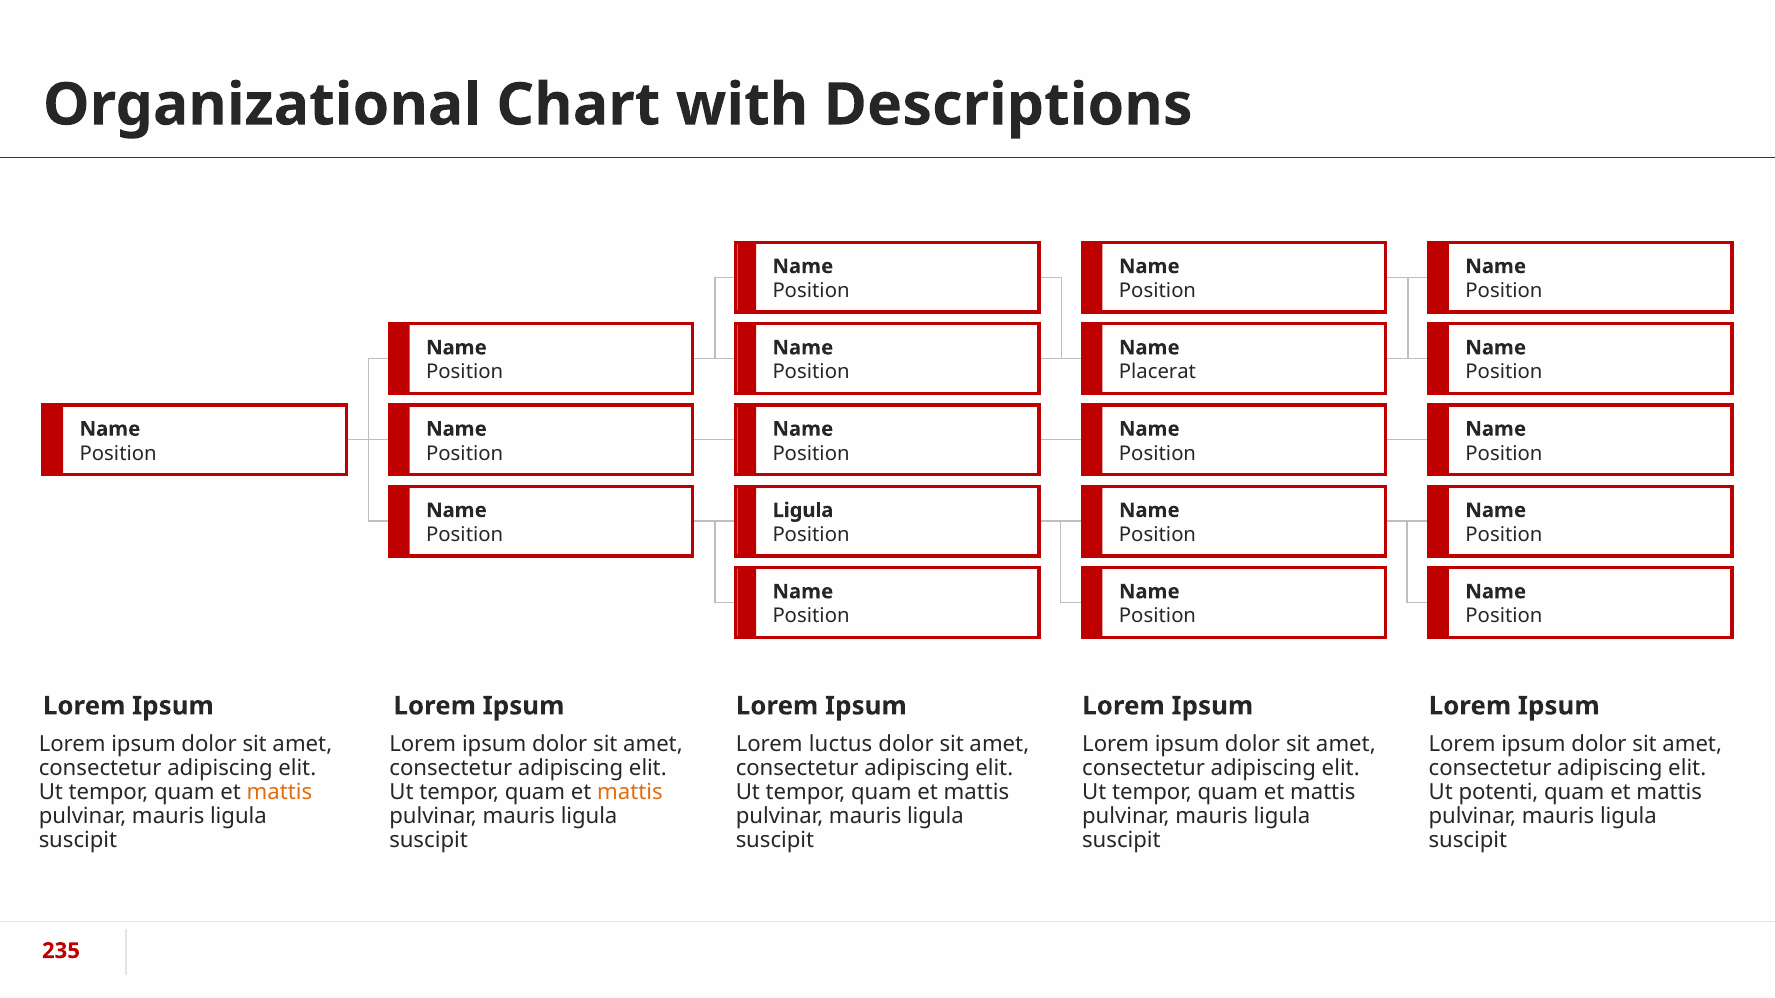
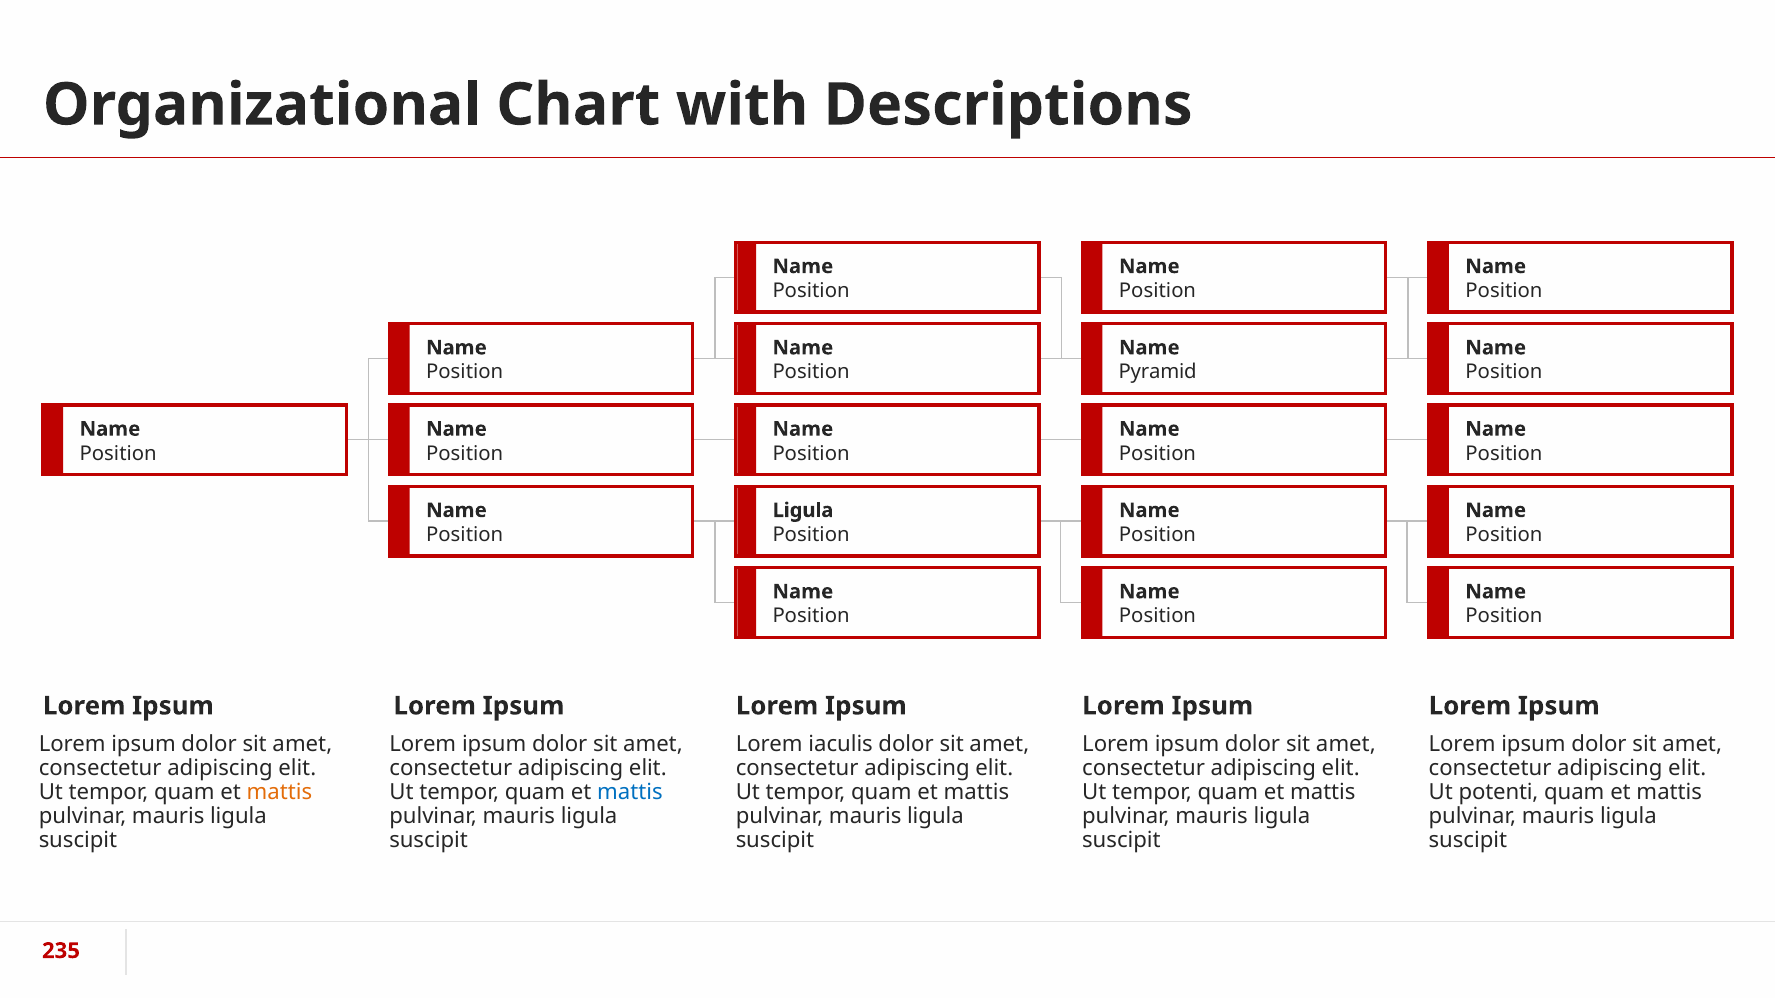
Placerat: Placerat -> Pyramid (1158, 372)
luctus: luctus -> iaculis (841, 744)
mattis colour: orange -> blue (630, 792)
